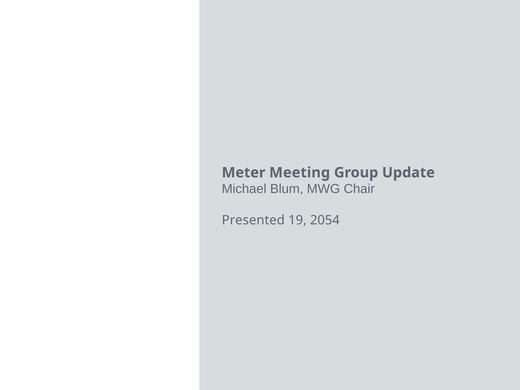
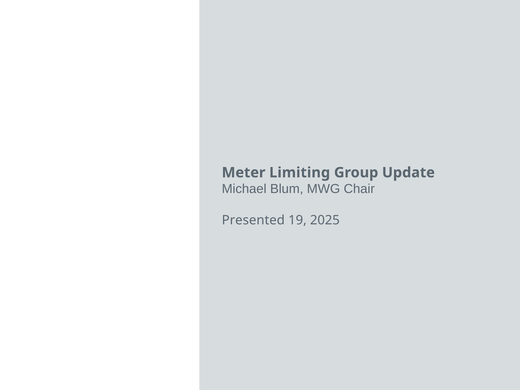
Meeting: Meeting -> Limiting (300, 173)
2054: 2054 -> 2025 (325, 220)
